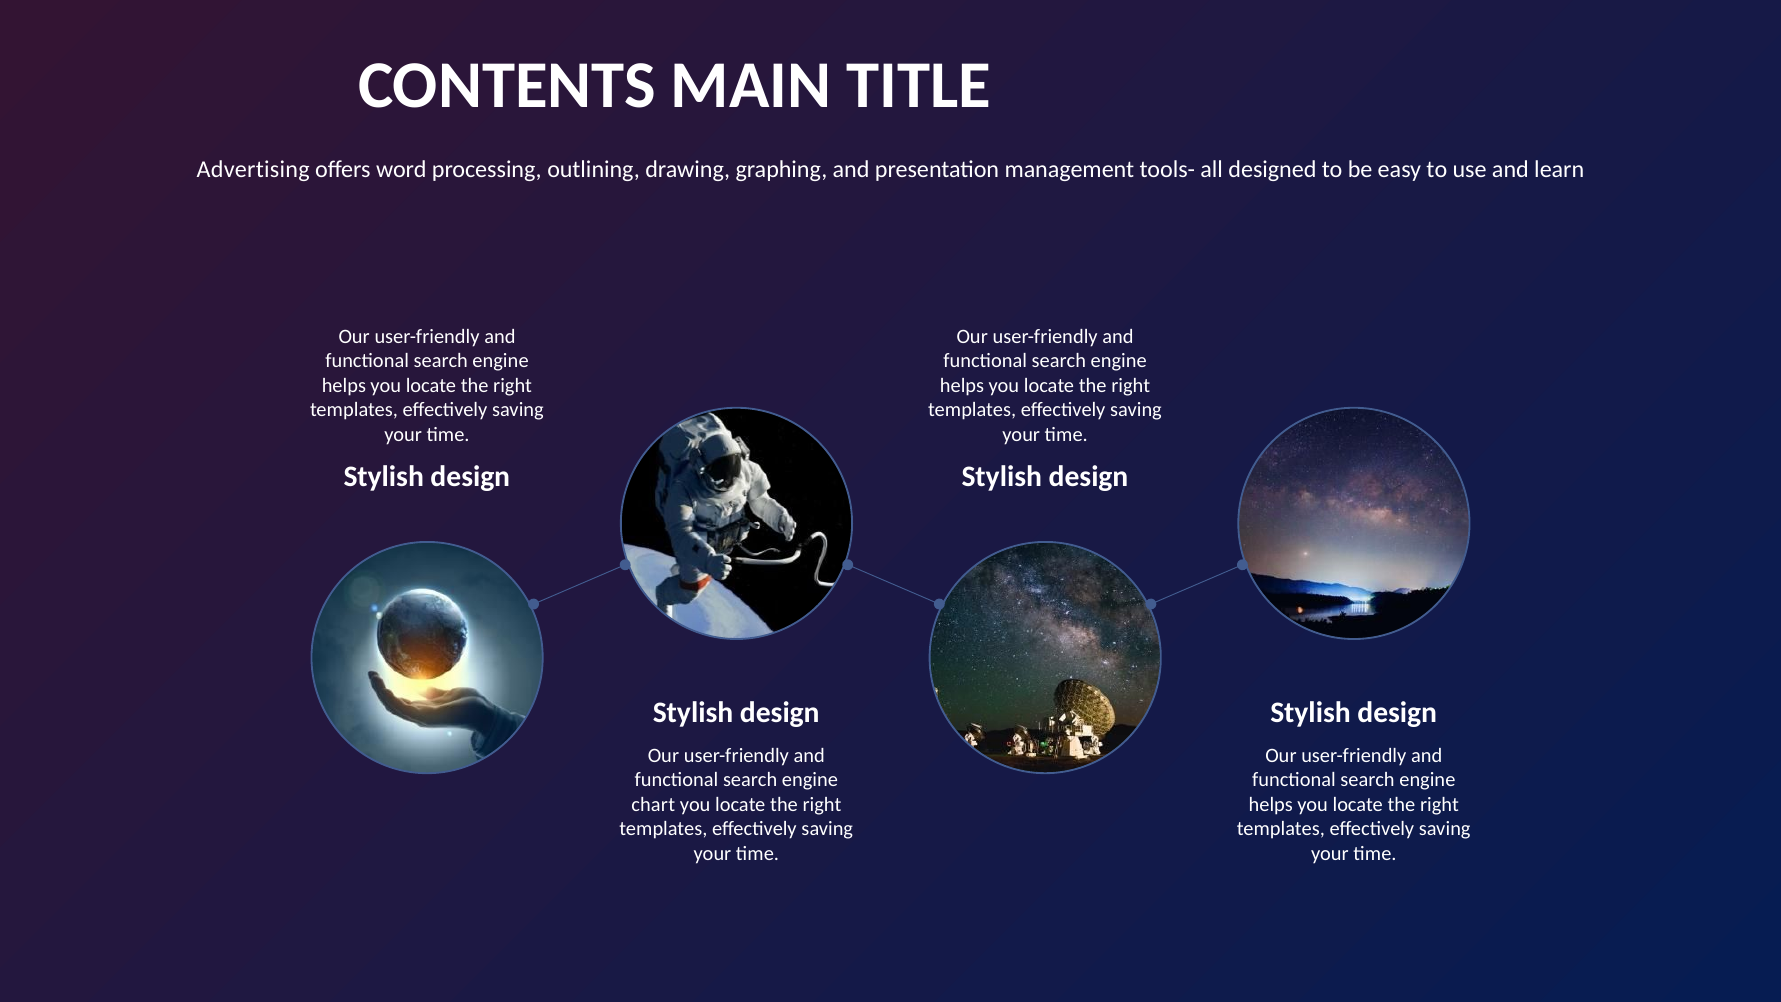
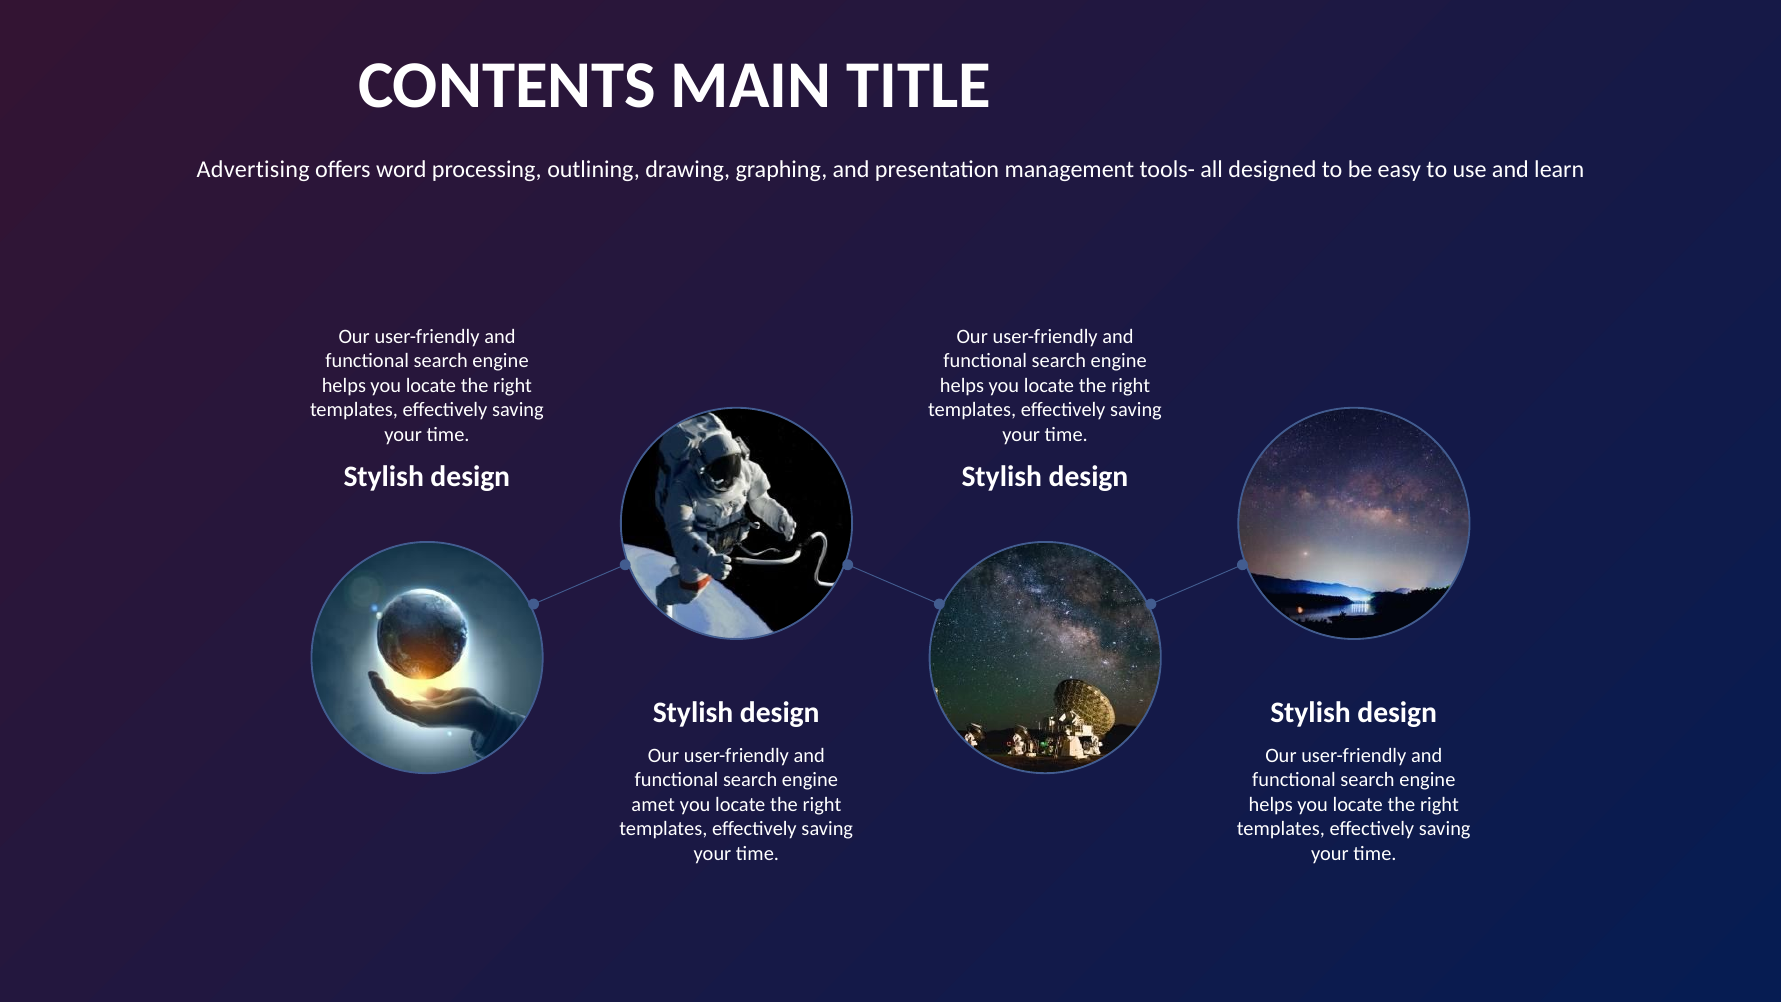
chart: chart -> amet (653, 804)
